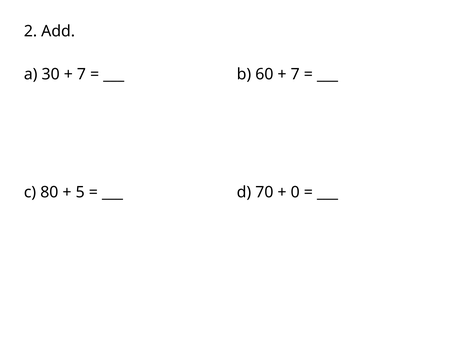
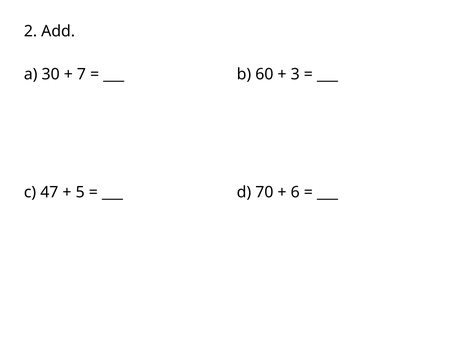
7: 7 -> 3 (295, 74)
80: 80 -> 47 (49, 192)
0: 0 -> 6 (295, 192)
